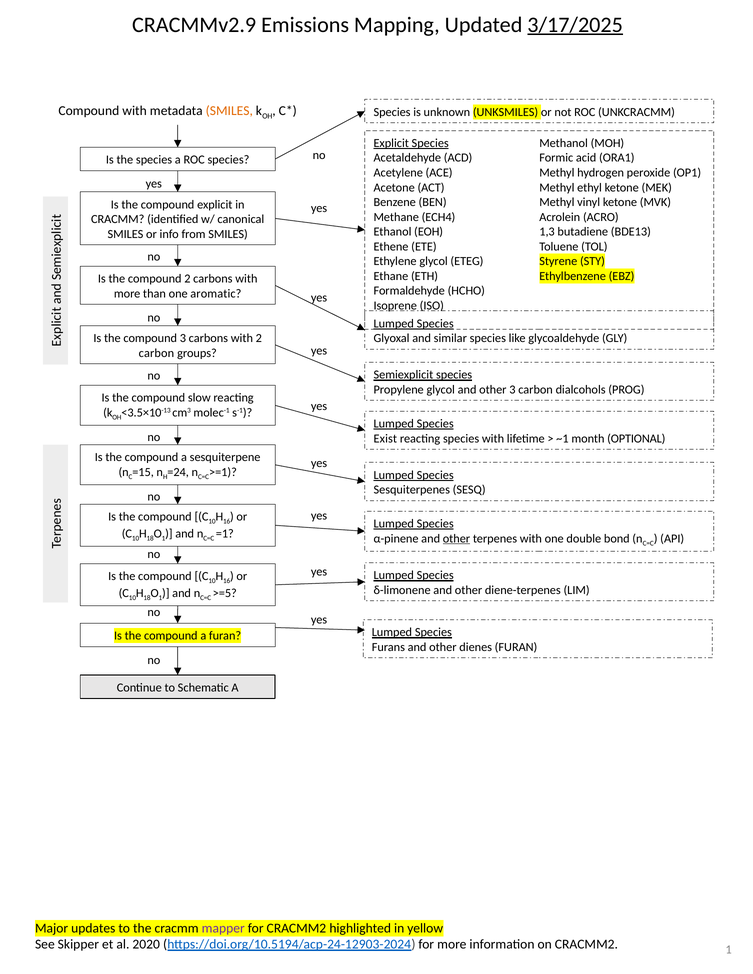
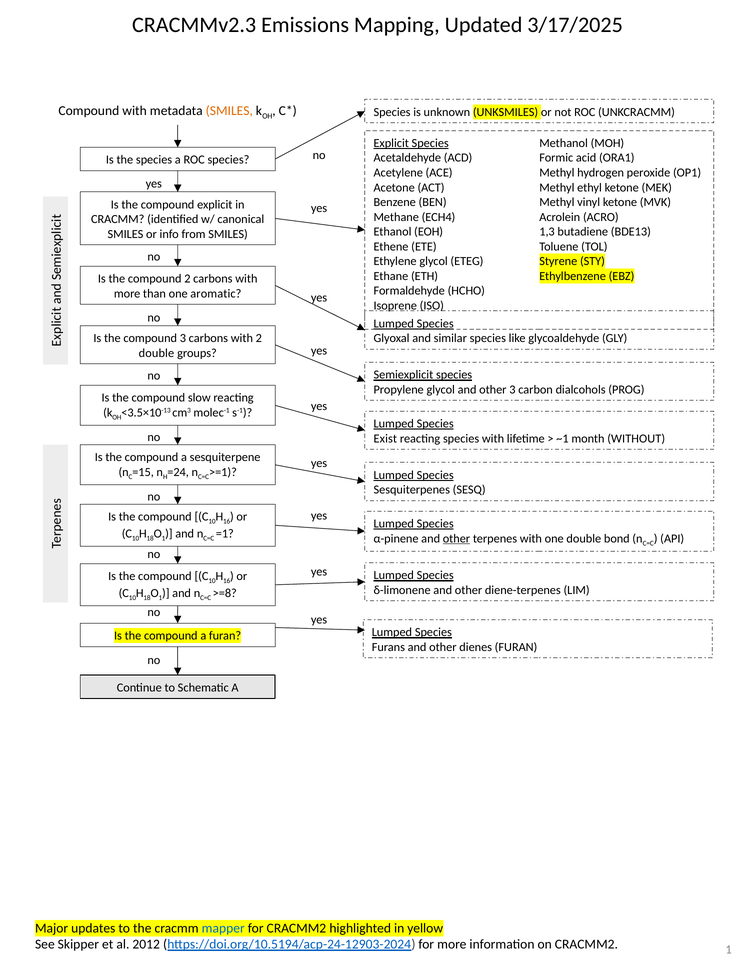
CRACMMv2.9: CRACMMv2.9 -> CRACMMv2.3 (194, 25)
3/17/2025 underline: present -> none (575, 25)
carbon: carbon -> double (156, 353)
OPTIONAL: OPTIONAL -> WITHOUT (636, 439)
>=5: >=5 -> >=8 (225, 593)
mapper colour: purple -> blue (223, 929)
2020: 2020 -> 2012 (146, 945)
